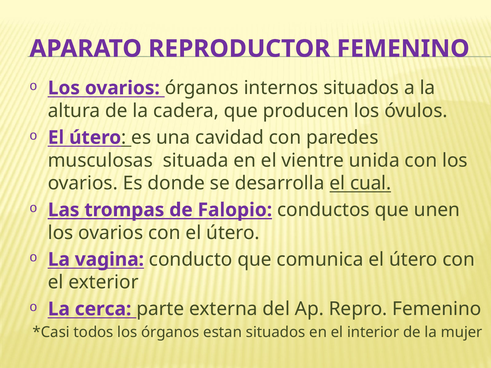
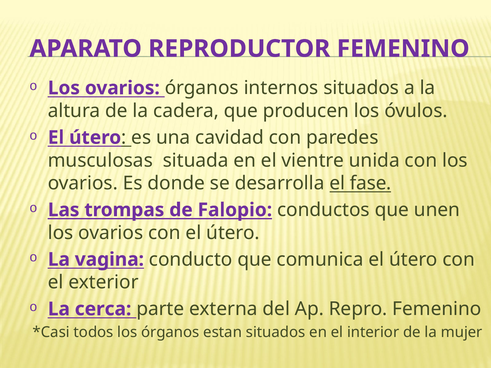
cual: cual -> fase (371, 183)
